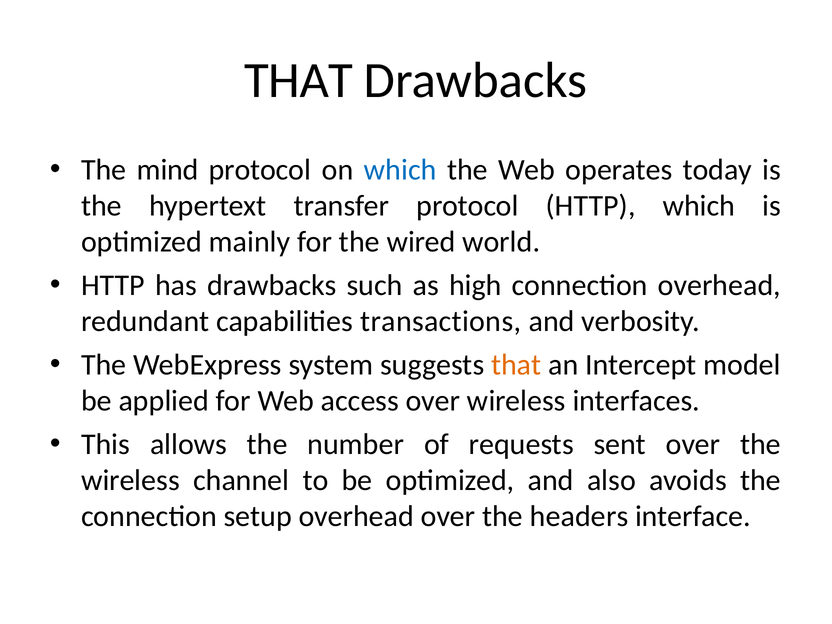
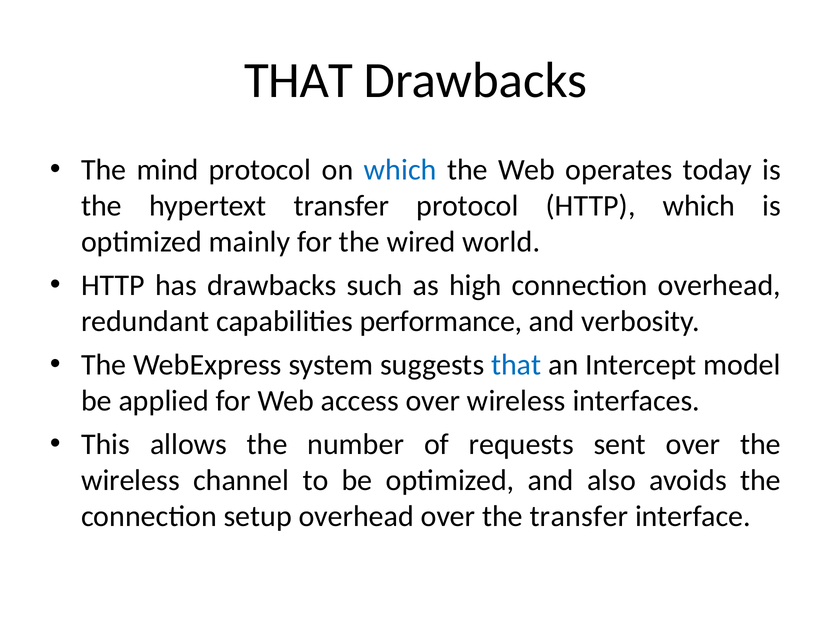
transactions: transactions -> performance (441, 321)
that colour: orange -> blue (516, 365)
the headers: headers -> transfer (579, 516)
